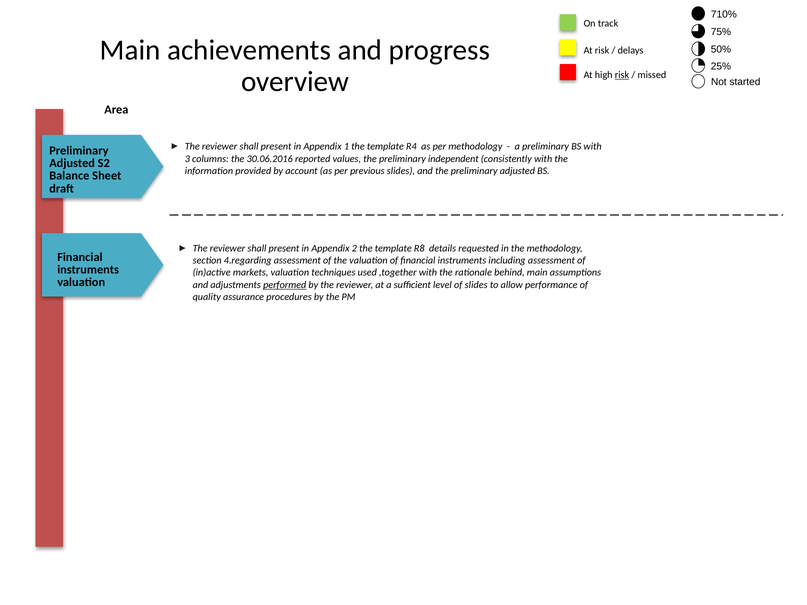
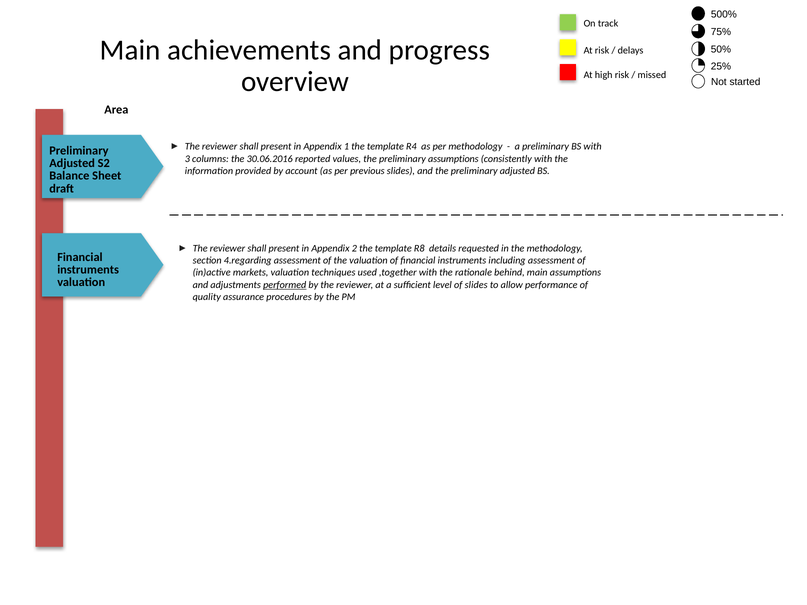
710%: 710% -> 500% (724, 14)
risk underline: present -> none (622, 75)
preliminary independent: independent -> assumptions (453, 159)
